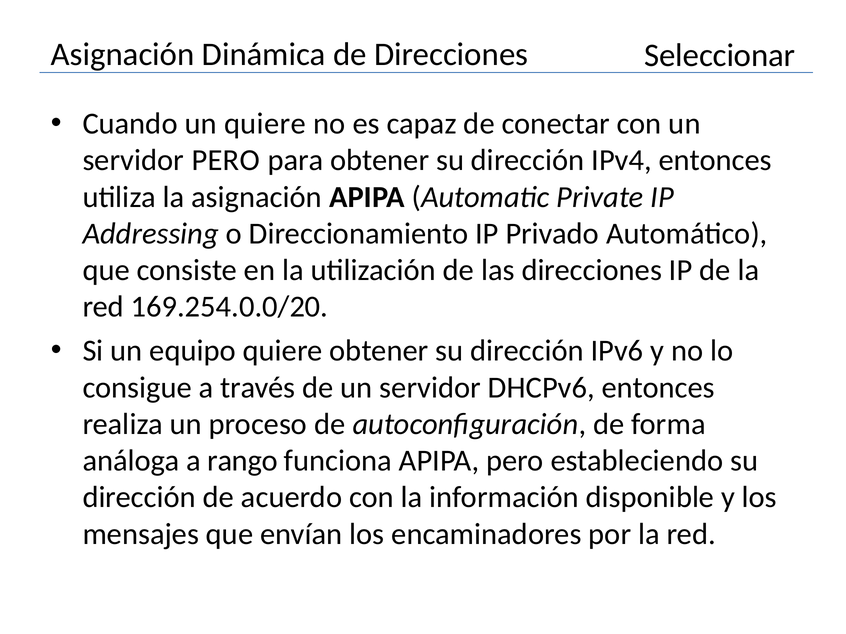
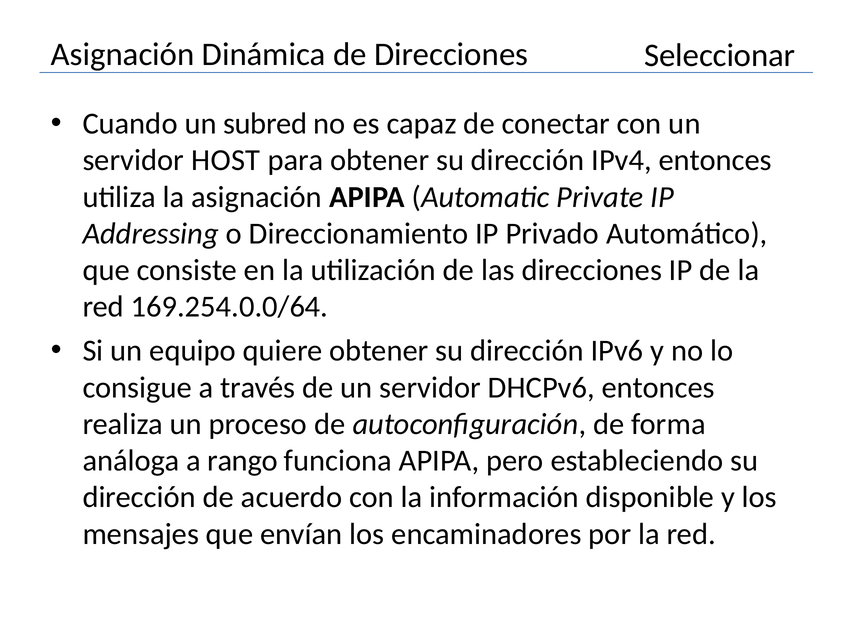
un quiere: quiere -> subred (265, 124)
servidor PERO: PERO -> HOST (226, 160)
169.254.0.0/20: 169.254.0.0/20 -> 169.254.0.0/64 (229, 307)
